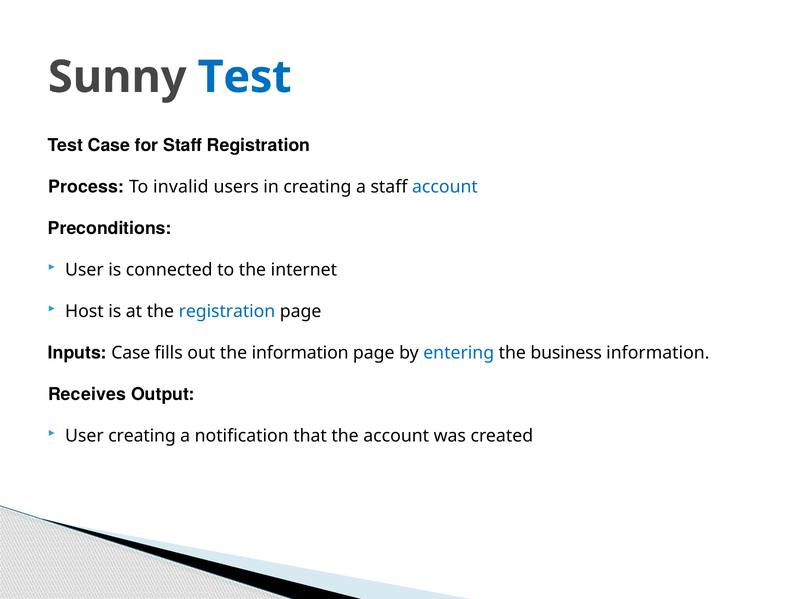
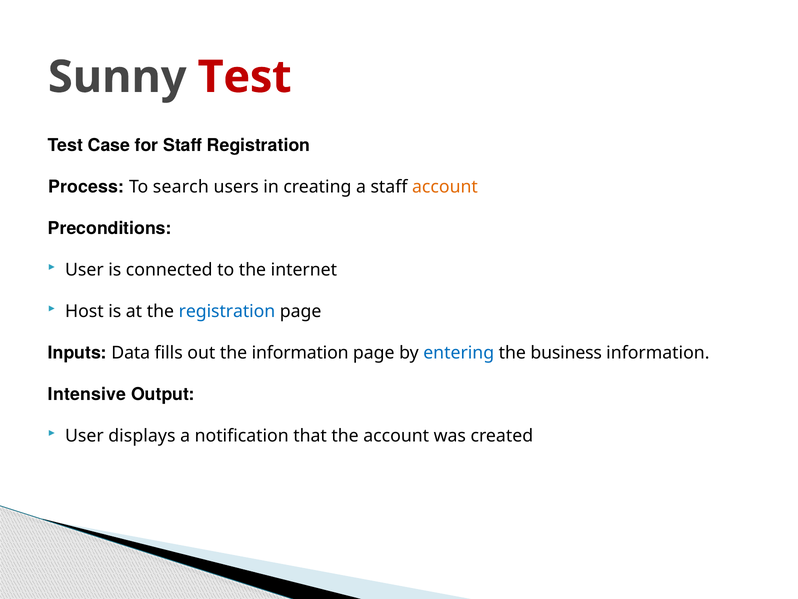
Test colour: blue -> red (245, 77)
invalid: invalid -> search (181, 187)
account colour: blue -> orange (445, 187)
Inputs Case: Case -> Data (131, 352)
Receives: Receives -> Intensive (87, 394)
User creating: creating -> displays (142, 435)
